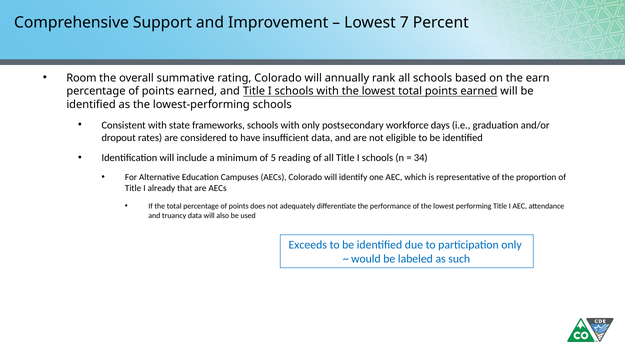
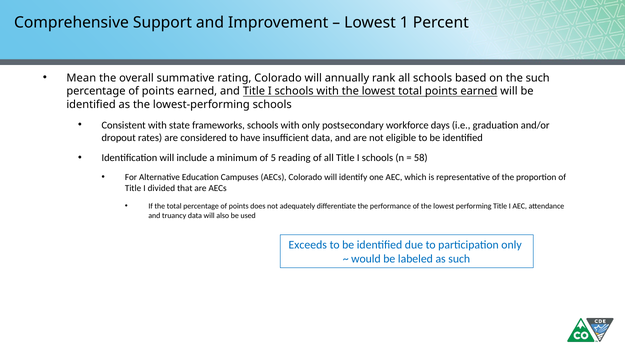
7: 7 -> 1 (404, 22)
Room: Room -> Mean (81, 78)
the earn: earn -> such (538, 78)
34: 34 -> 58 (421, 158)
already: already -> divided (161, 188)
